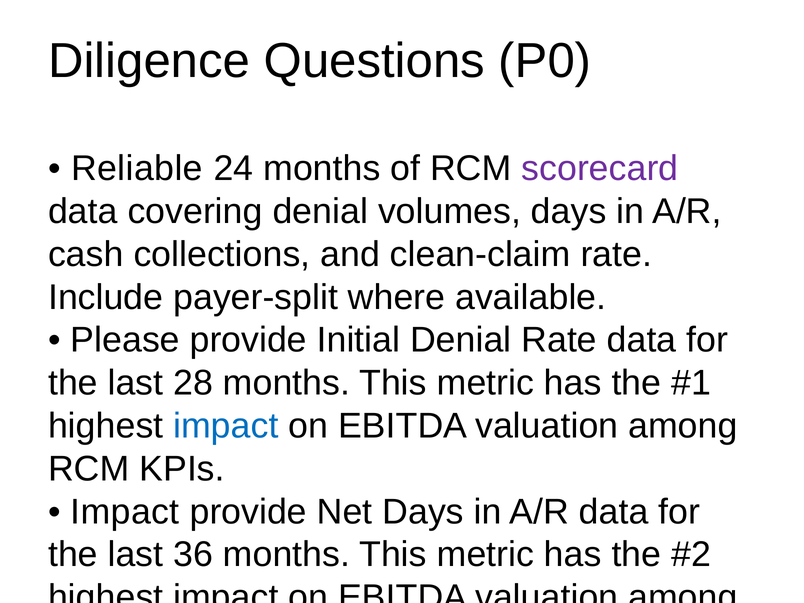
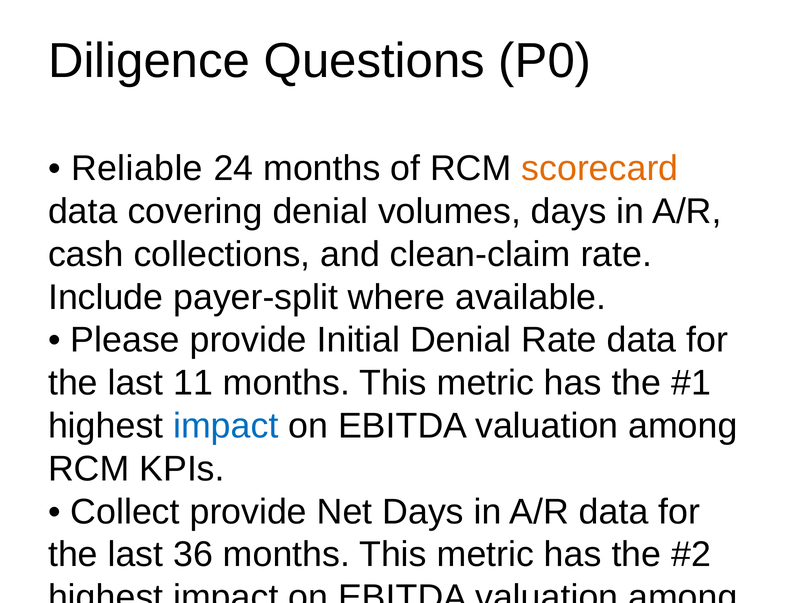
scorecard colour: purple -> orange (600, 169)
28: 28 -> 11 (193, 383)
Impact: Impact -> Collect (125, 512)
